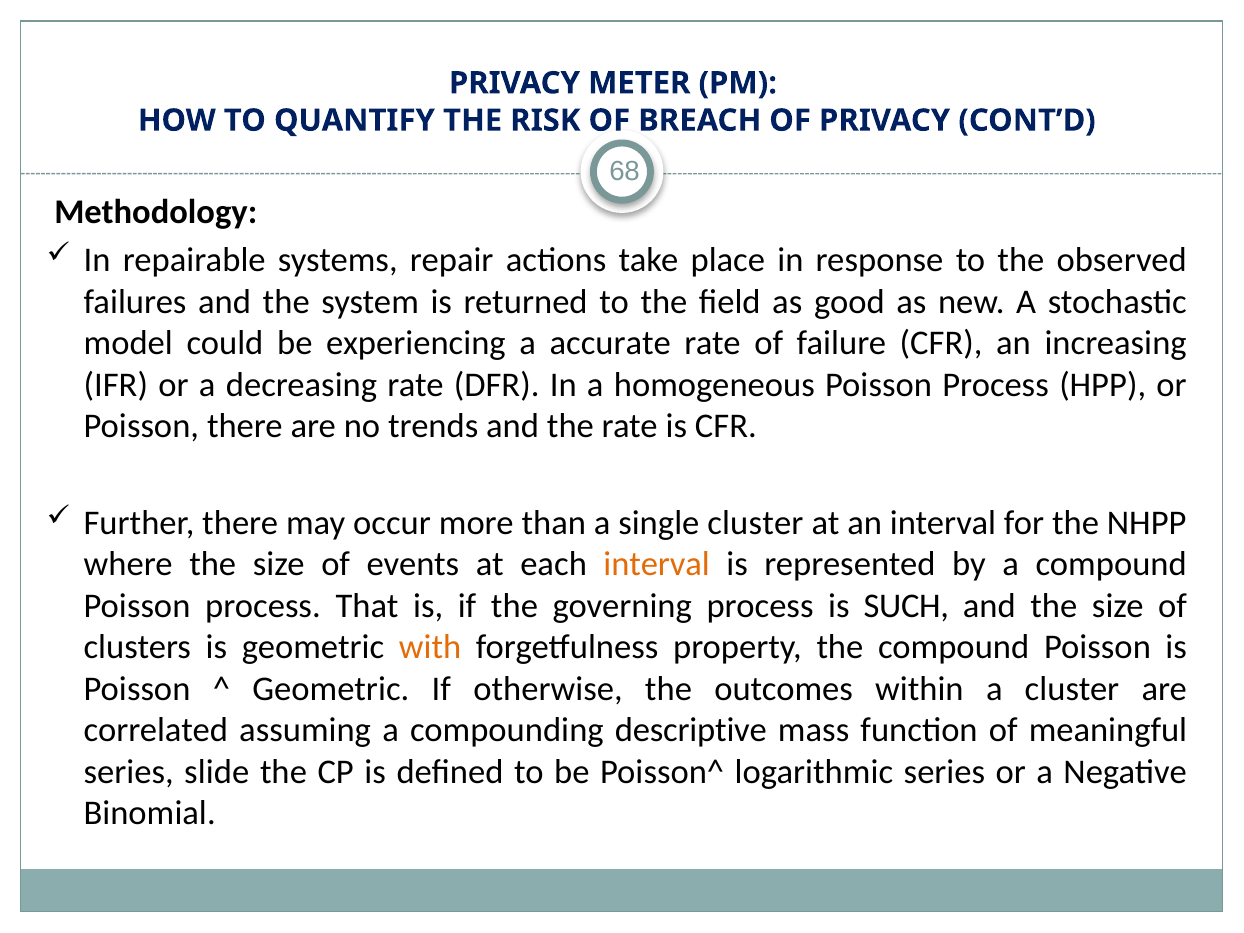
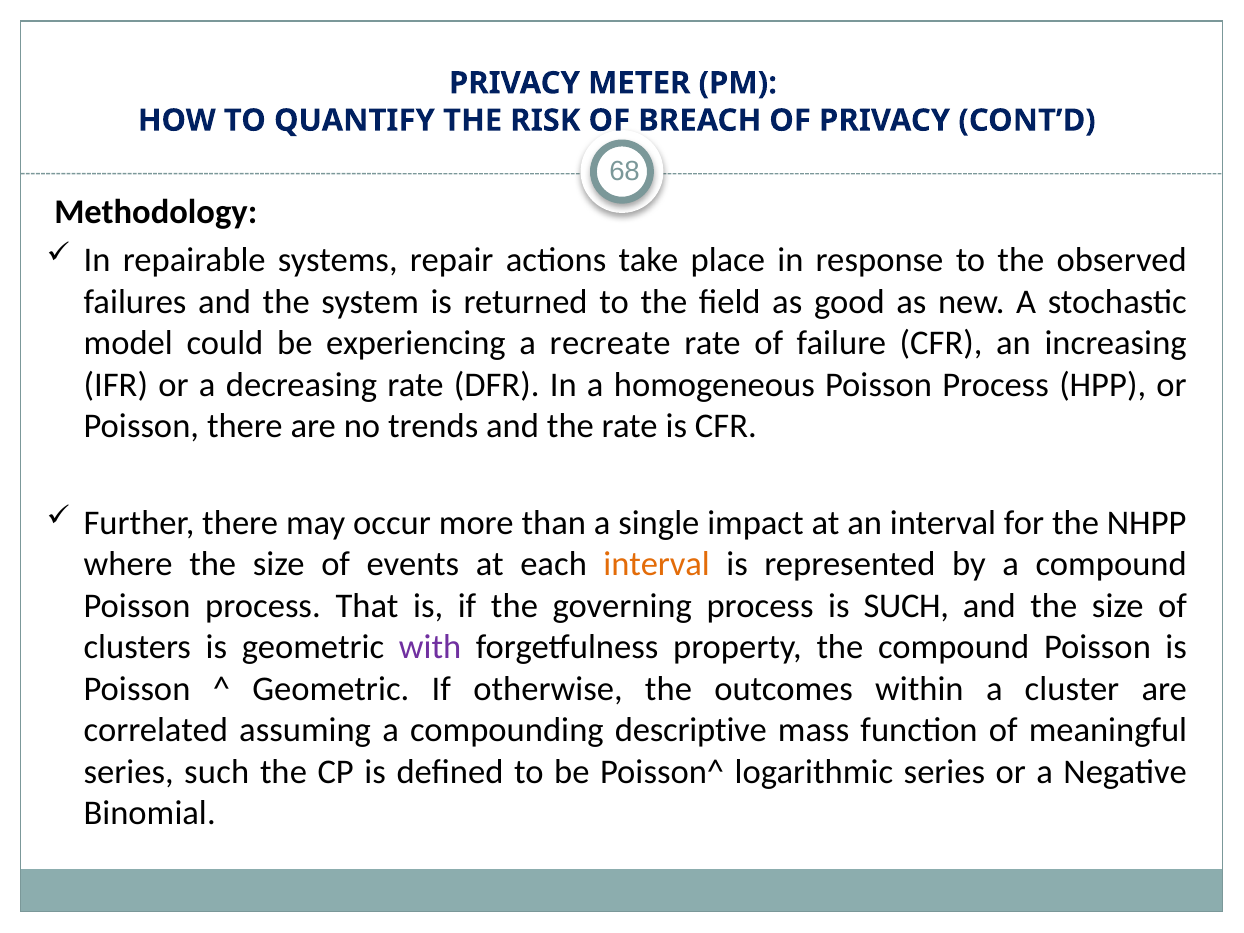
accurate: accurate -> recreate (610, 343)
single cluster: cluster -> impact (755, 523)
with colour: orange -> purple (430, 647)
series slide: slide -> such (217, 772)
